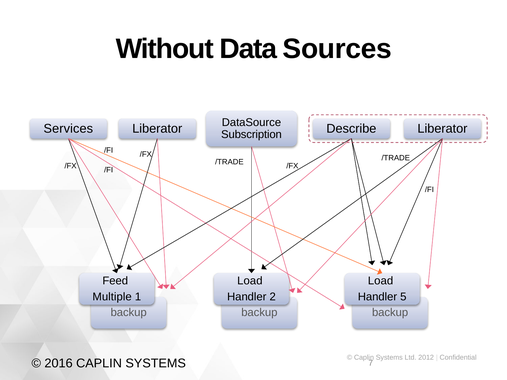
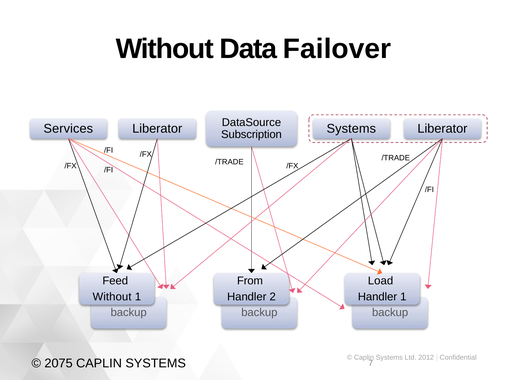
Sources: Sources -> Failover (337, 49)
Liberator Describe: Describe -> Systems (351, 129)
Load: Load -> From (250, 281)
Multiple: Multiple -> Without (112, 297)
Handler 5: 5 -> 1 (403, 297)
2016: 2016 -> 2075 (59, 363)
